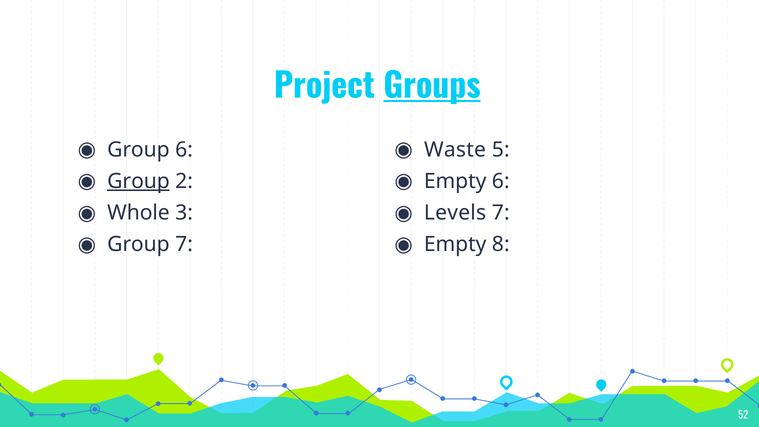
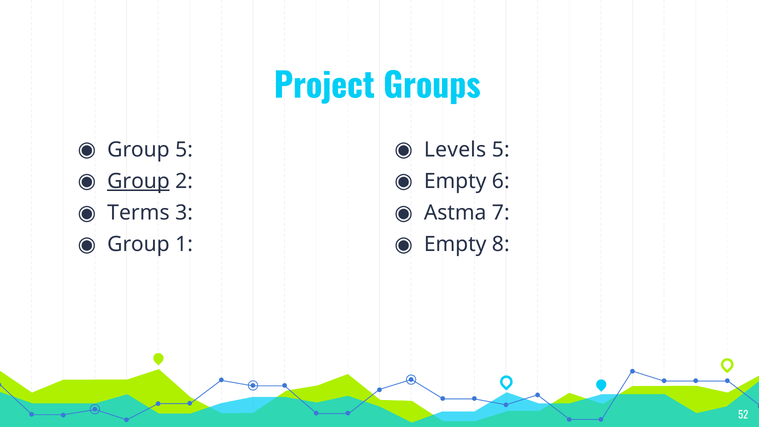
Groups underline: present -> none (432, 87)
Group 6: 6 -> 5 (184, 150)
Waste: Waste -> Levels (455, 150)
Whole: Whole -> Terms (138, 213)
Levels: Levels -> Astma (455, 213)
Group 7: 7 -> 1 (184, 244)
